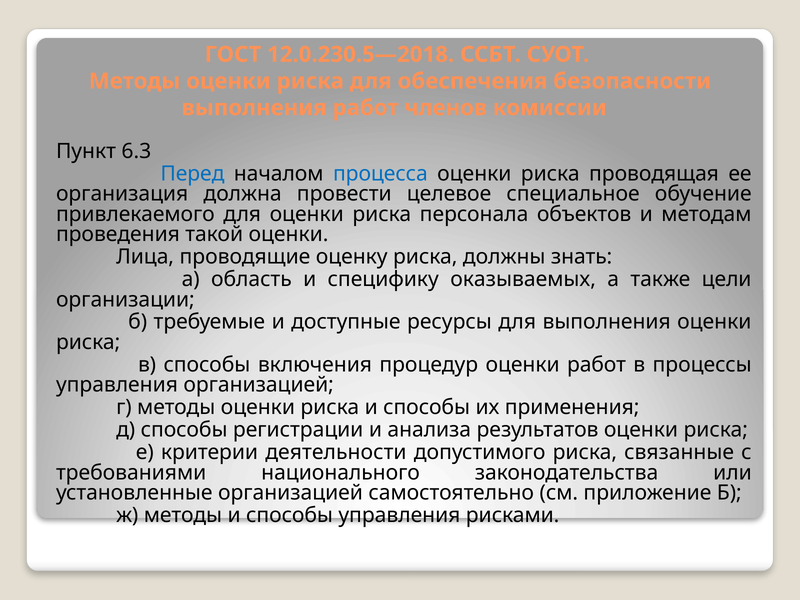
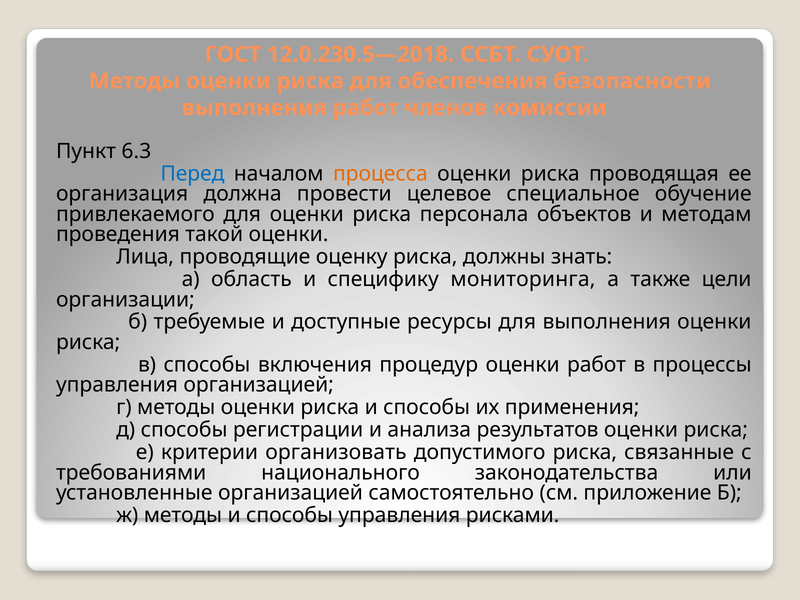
процесса colour: blue -> orange (380, 174)
оказываемых: оказываемых -> мониторинга (523, 279)
деятельности: деятельности -> организовать (336, 452)
